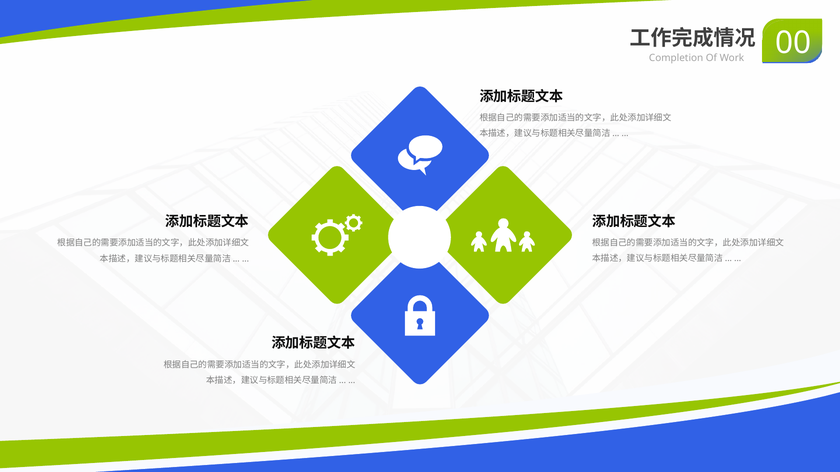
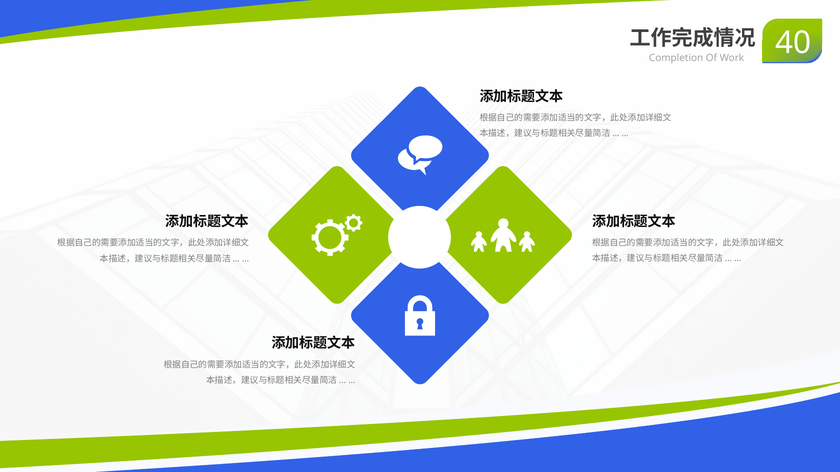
00: 00 -> 40 (793, 43)
